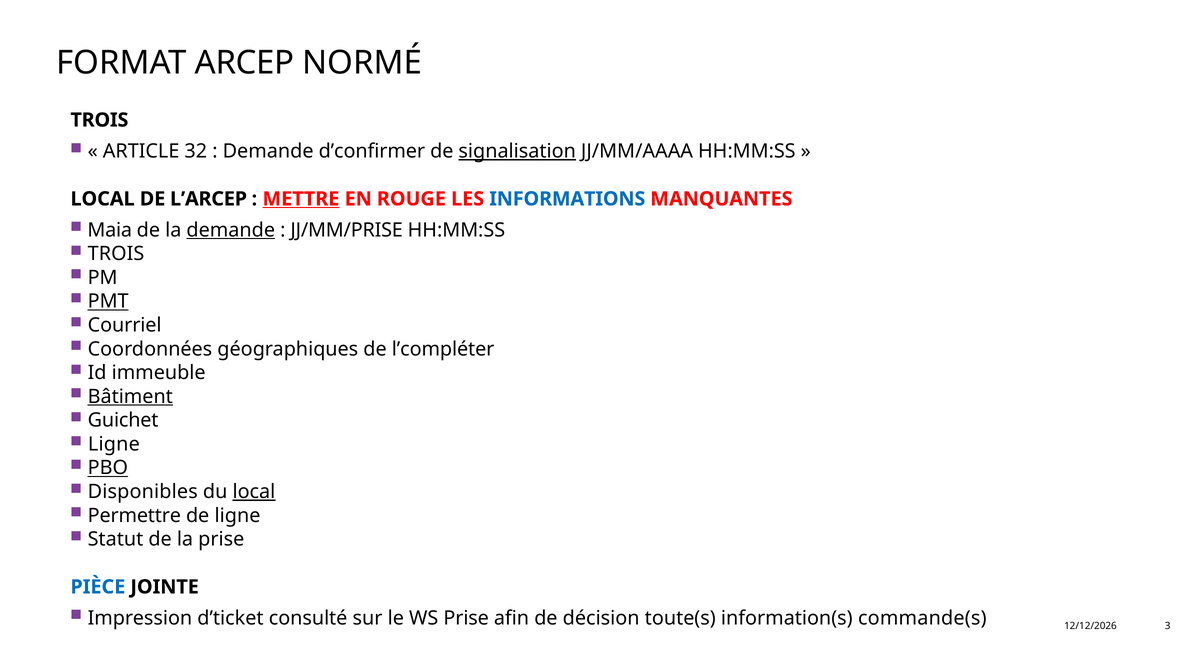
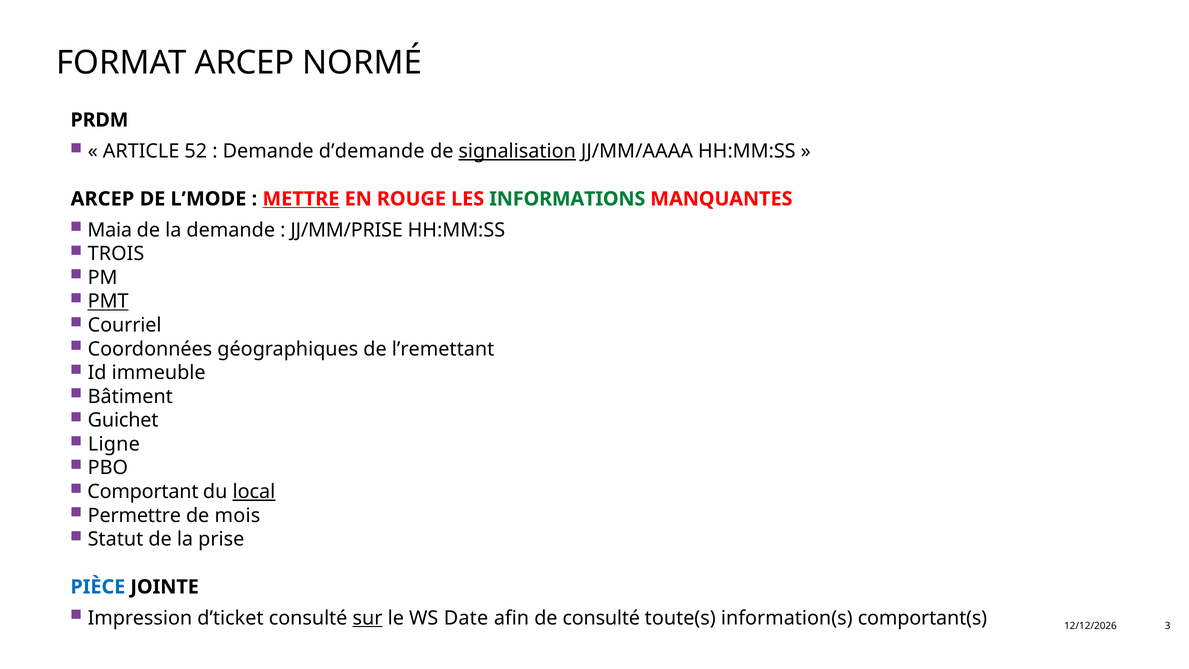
TROIS: TROIS -> PRDM (99, 120)
32: 32 -> 52 (196, 151)
d’confirmer: d’confirmer -> d’demande (372, 151)
LOCAL: LOCAL -> ARCEP (102, 199)
L’ARCEP: L’ARCEP -> L’MODE (208, 199)
INFORMATIONS colour: blue -> green (567, 199)
demande underline: present -> none (231, 230)
l’compléter: l’compléter -> l’remettant (443, 349)
Bâtiment underline: present -> none (130, 397)
PBO underline: present -> none (108, 468)
Disponibles: Disponibles -> Comportant (143, 492)
de ligne: ligne -> mois (237, 515)
sur underline: none -> present (368, 618)
WS Prise: Prise -> Date (466, 618)
de décision: décision -> consulté (601, 618)
commande(s: commande(s -> comportant(s (922, 618)
